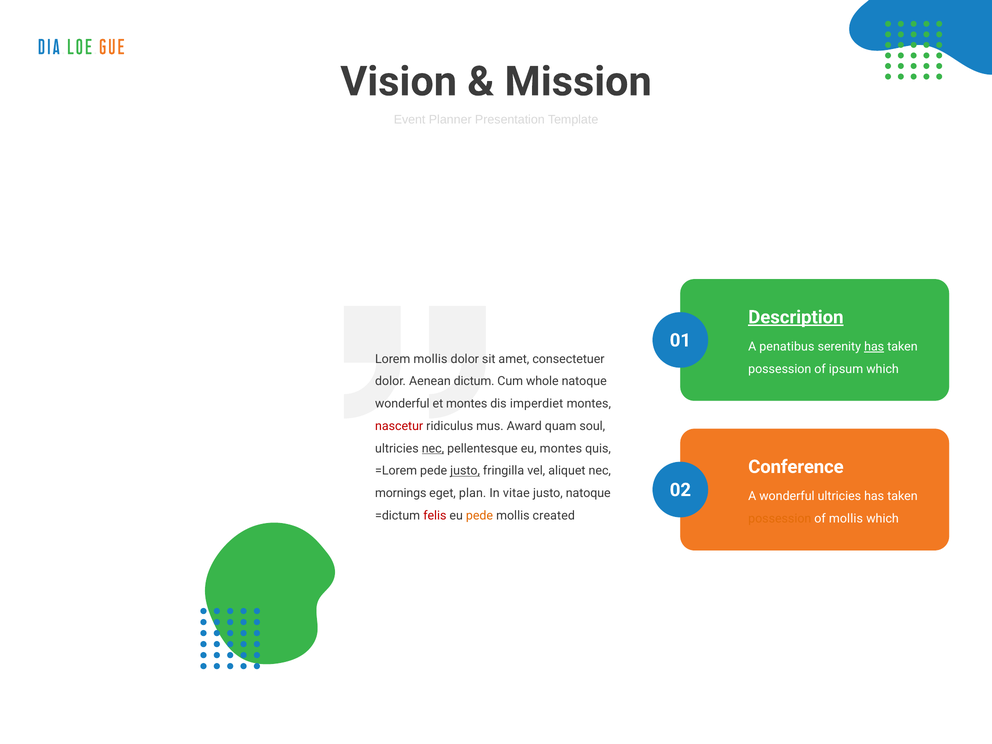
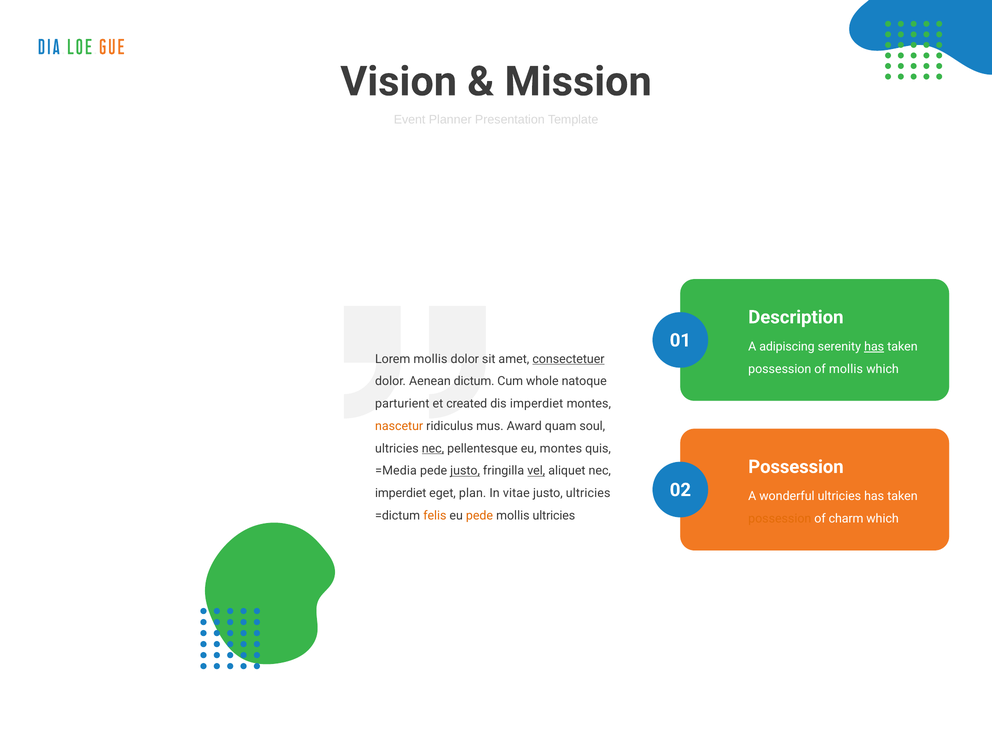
Description underline: present -> none (796, 317)
penatibus: penatibus -> adipiscing (787, 347)
consectetuer underline: none -> present (568, 359)
of ipsum: ipsum -> mollis (846, 369)
wonderful: wonderful -> parturient (402, 404)
et montes: montes -> created (467, 404)
nascetur colour: red -> orange (399, 426)
Conference: Conference -> Possession (796, 467)
=Lorem: =Lorem -> =Media (396, 471)
vel underline: none -> present (536, 471)
mornings: mornings -> imperdiet (401, 493)
justo natoque: natoque -> ultricies (588, 493)
felis colour: red -> orange (435, 516)
mollis created: created -> ultricies (554, 516)
of mollis: mollis -> charm (846, 519)
